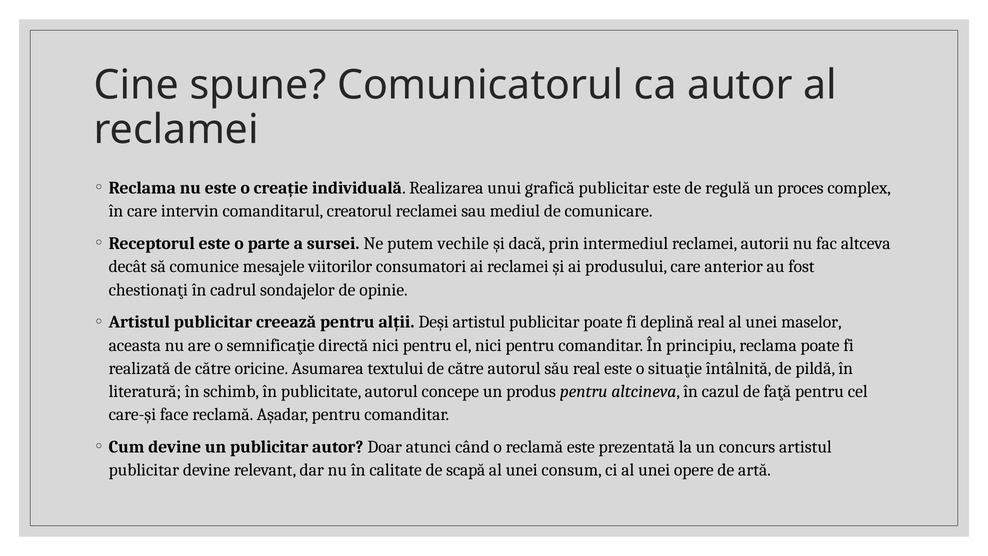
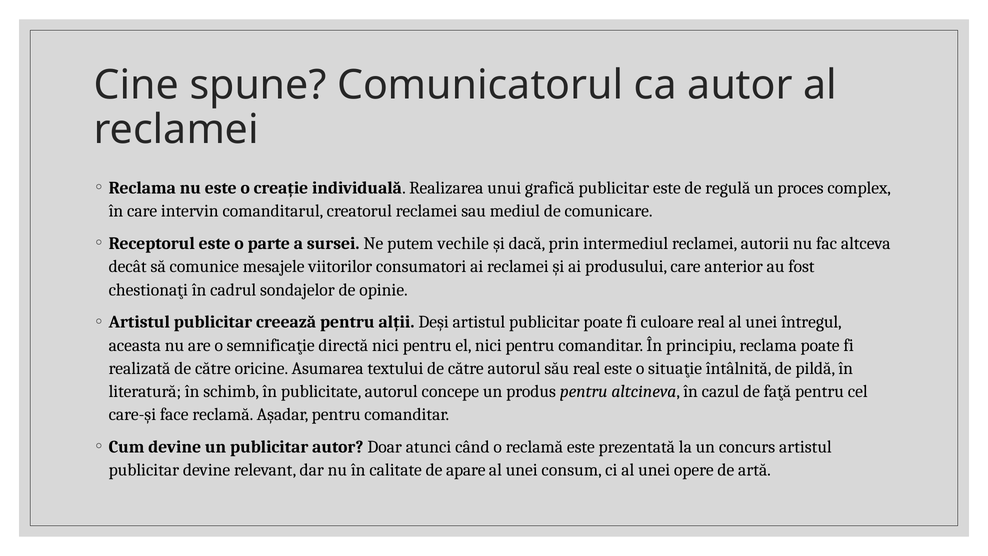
deplină: deplină -> culoare (667, 322)
maselor: maselor -> întregul (811, 322)
scapă: scapă -> apare (466, 470)
